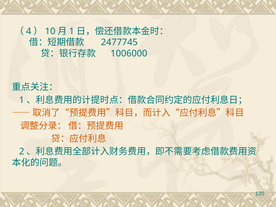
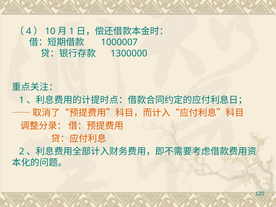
2477745: 2477745 -> 1000007 (119, 42)
1006000: 1006000 -> 1300000 (129, 53)
